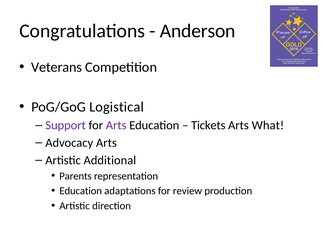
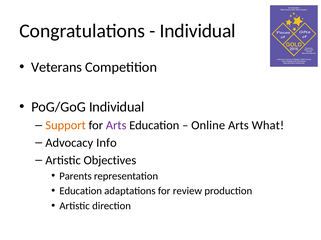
Anderson: Anderson -> Individual (198, 31)
PoG/GoG Logistical: Logistical -> Individual (117, 107)
Support colour: purple -> orange (66, 126)
Tickets: Tickets -> Online (208, 126)
Advocacy Arts: Arts -> Info (106, 143)
Additional: Additional -> Objectives (110, 161)
